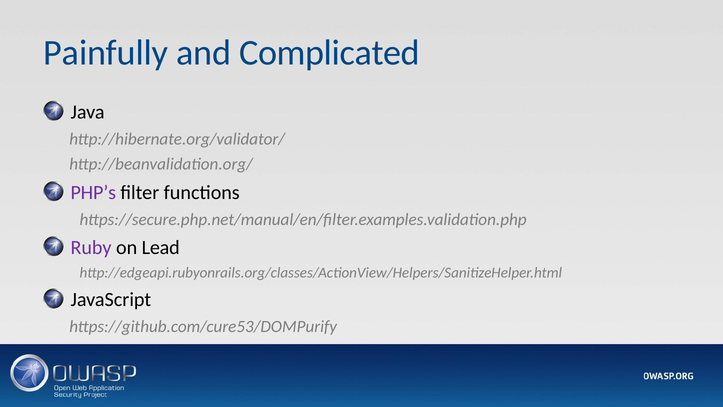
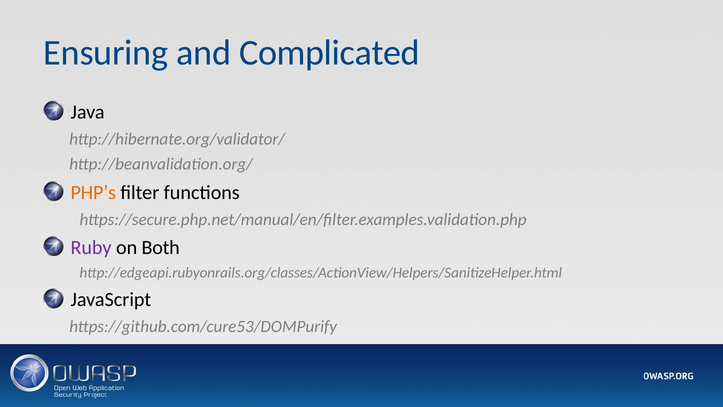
Painfully: Painfully -> Ensuring (106, 53)
PHP’s colour: purple -> orange (93, 192)
Lead: Lead -> Both (161, 247)
